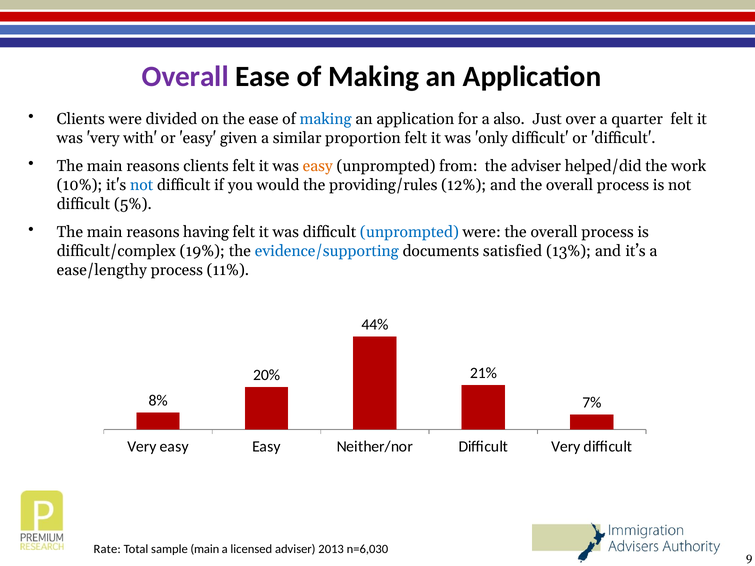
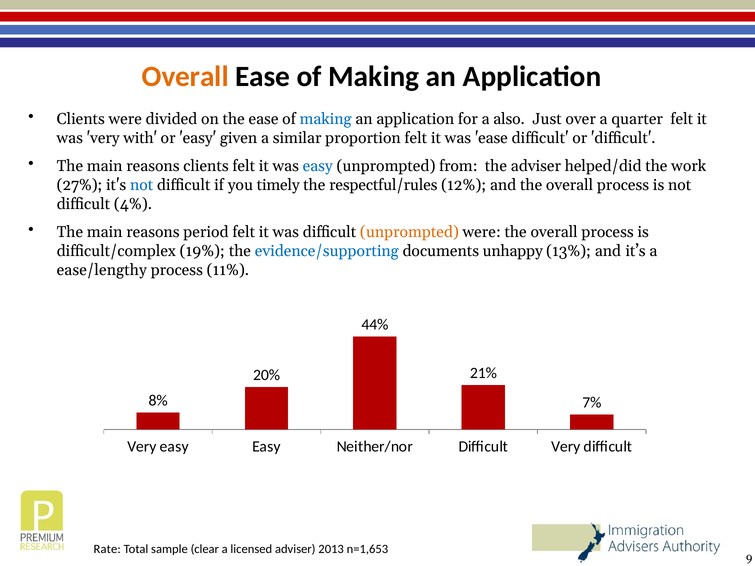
Overall colour: purple -> orange (185, 76)
was only: only -> ease (491, 138)
easy colour: orange -> blue (318, 166)
10%: 10% -> 27% (80, 185)
would: would -> timely (278, 185)
providing/rules: providing/rules -> respectful/rules (383, 185)
5%: 5% -> 4% (133, 204)
having: having -> period (206, 232)
unprompted colour: blue -> orange (409, 232)
satisfied: satisfied -> unhappy (513, 251)
sample main: main -> clear (205, 549)
n=6,030: n=6,030 -> n=1,653 (367, 549)
